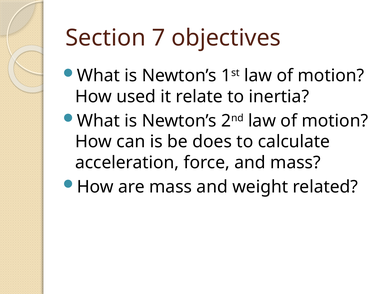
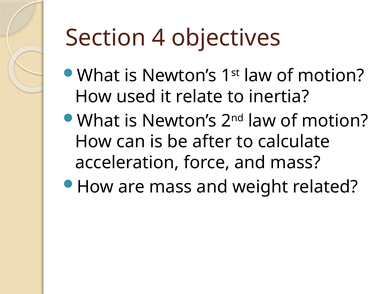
7: 7 -> 4 (158, 38)
does: does -> after (212, 142)
